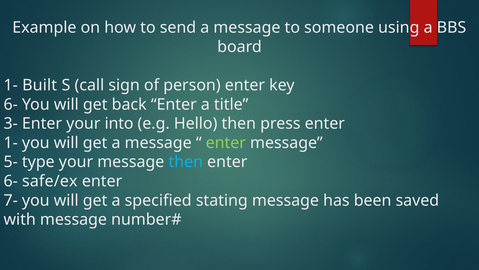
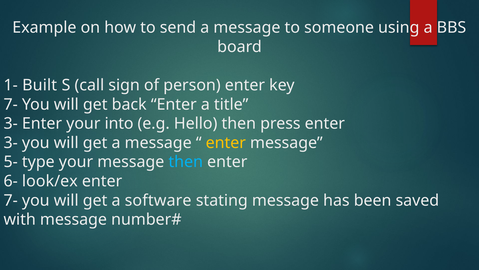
6-: 6- -> 7- (11, 104)
1-: 1- -> 3- (11, 143)
enter colour: light green -> yellow (226, 143)
safe/ex: safe/ex -> look/ex (50, 181)
specified: specified -> software (158, 200)
